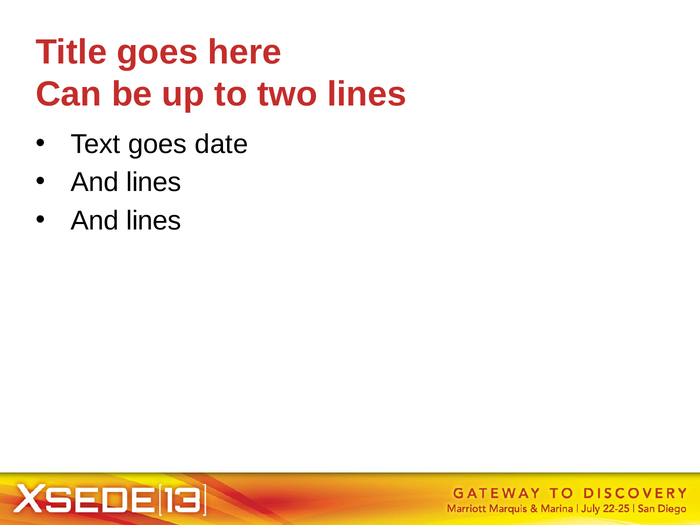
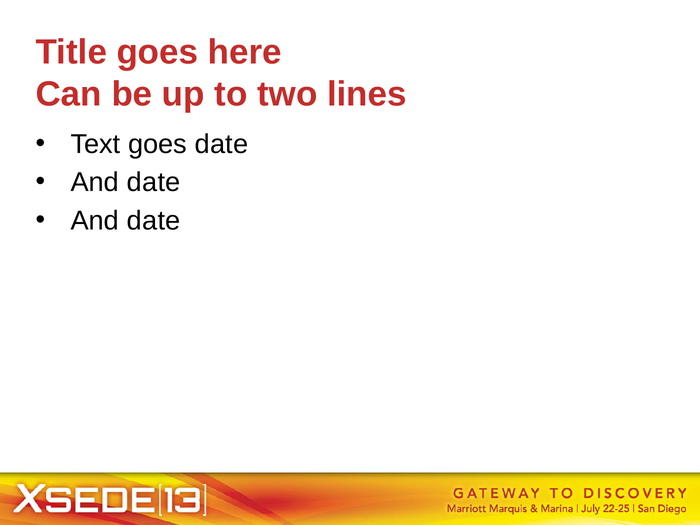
lines: lines -> date (154, 182)
lines: lines -> date (154, 221)
